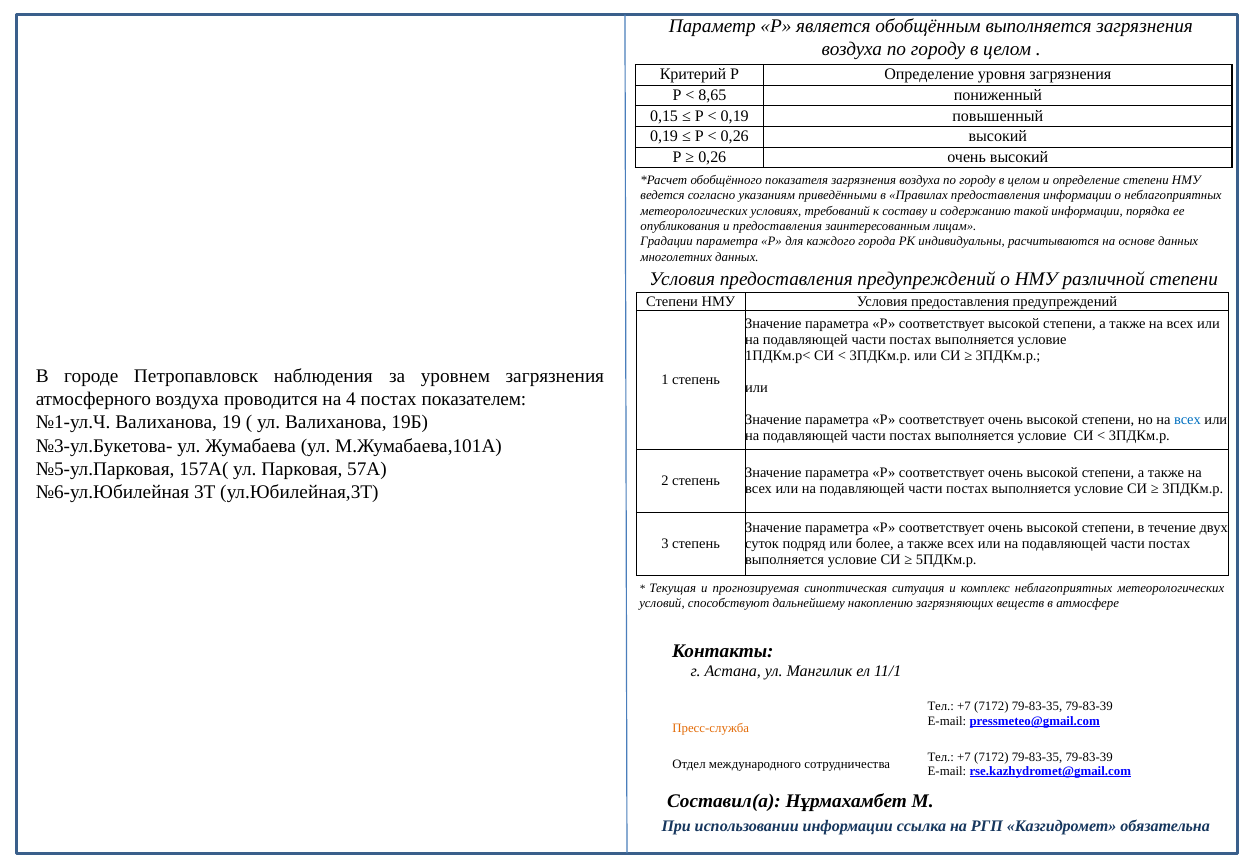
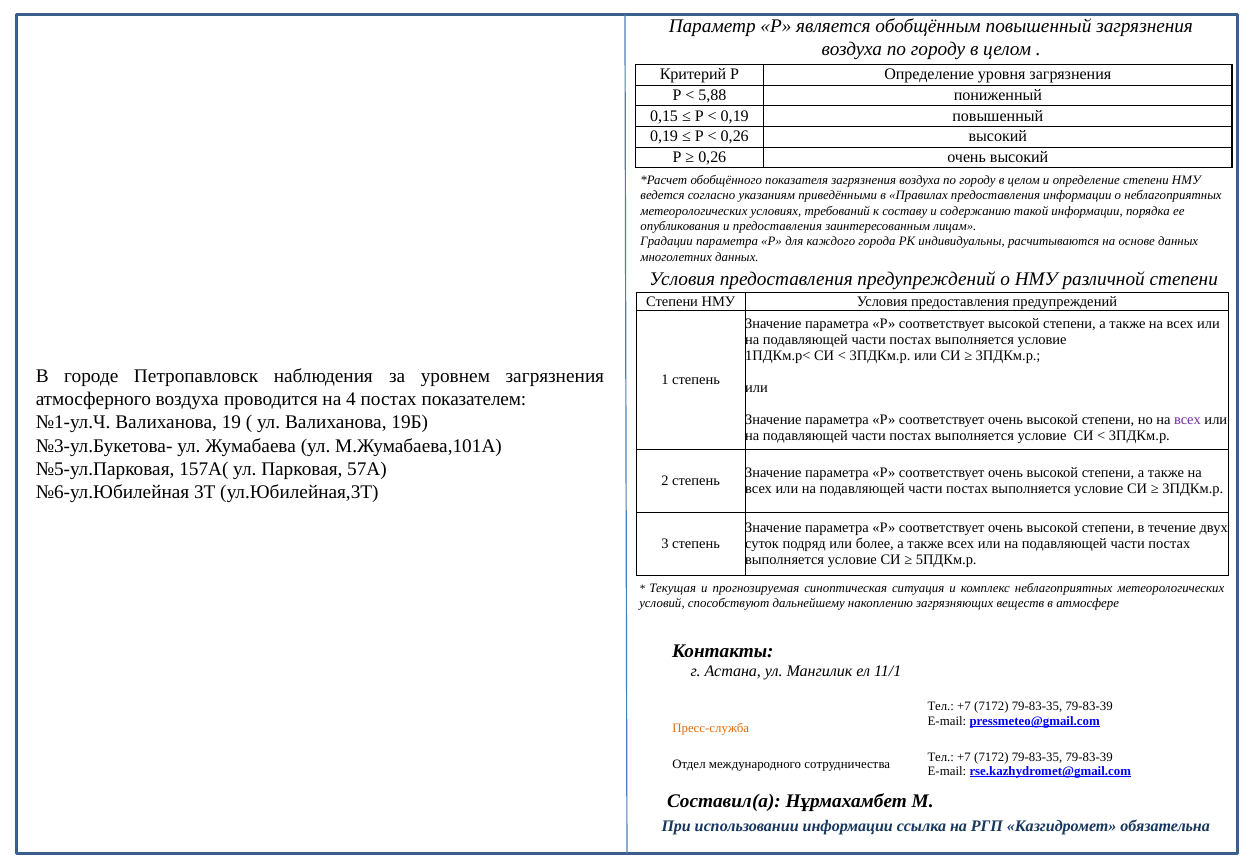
обобщённым выполняется: выполняется -> повышенный (1039, 26)
8,65: 8,65 -> 5,88 (712, 95)
всех colour: blue -> purple (1187, 420)
